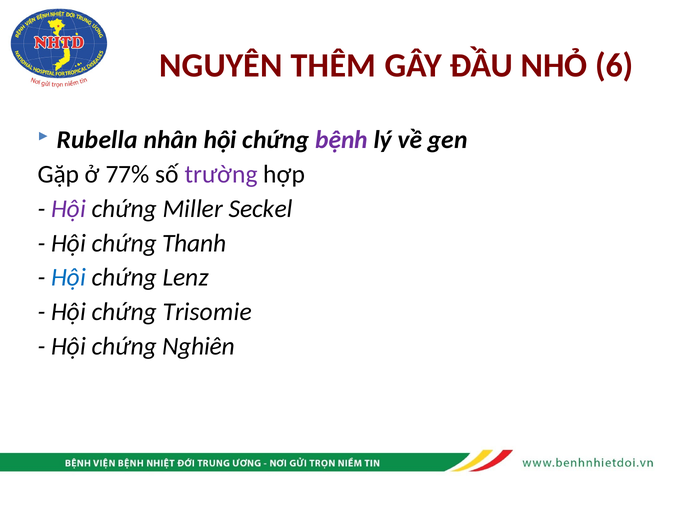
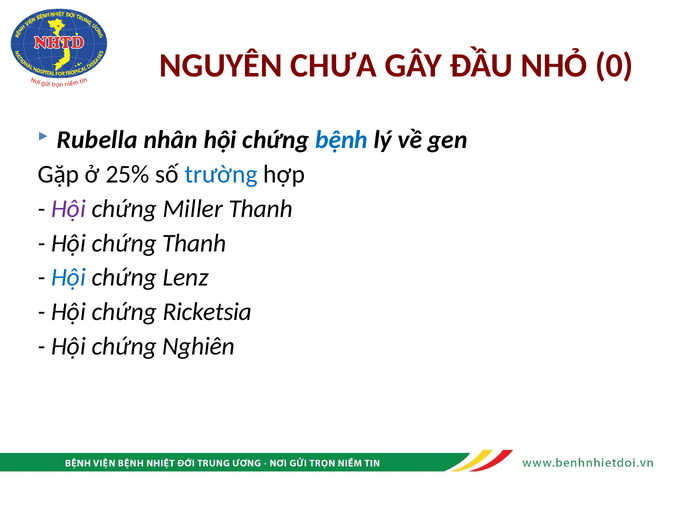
THÊM: THÊM -> CHƯA (333, 65)
6: 6 -> 0 (614, 65)
bệnh colour: purple -> blue (342, 140)
77%: 77% -> 25% (128, 174)
trường colour: purple -> blue (221, 174)
Miller Seckel: Seckel -> Thanh (261, 209)
Trisomie: Trisomie -> Ricketsia (207, 312)
